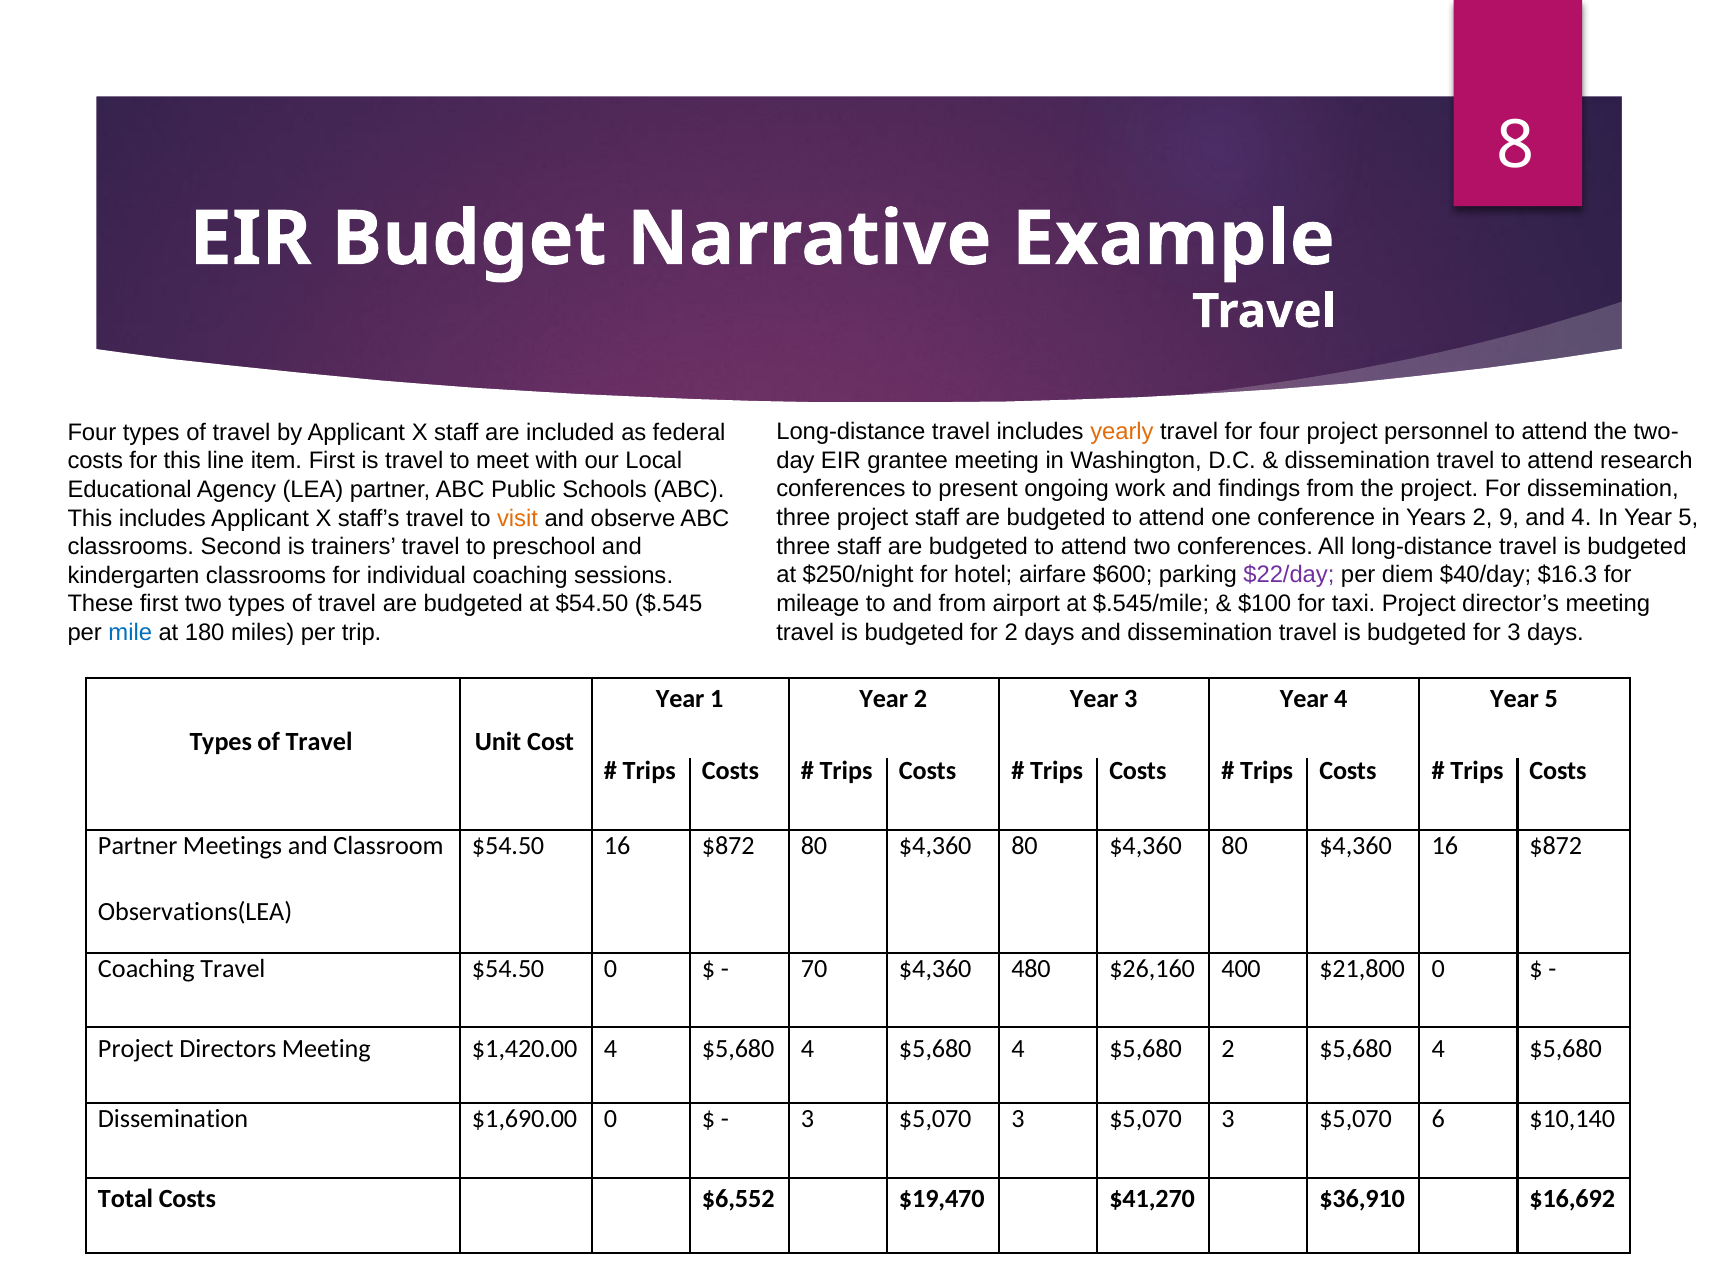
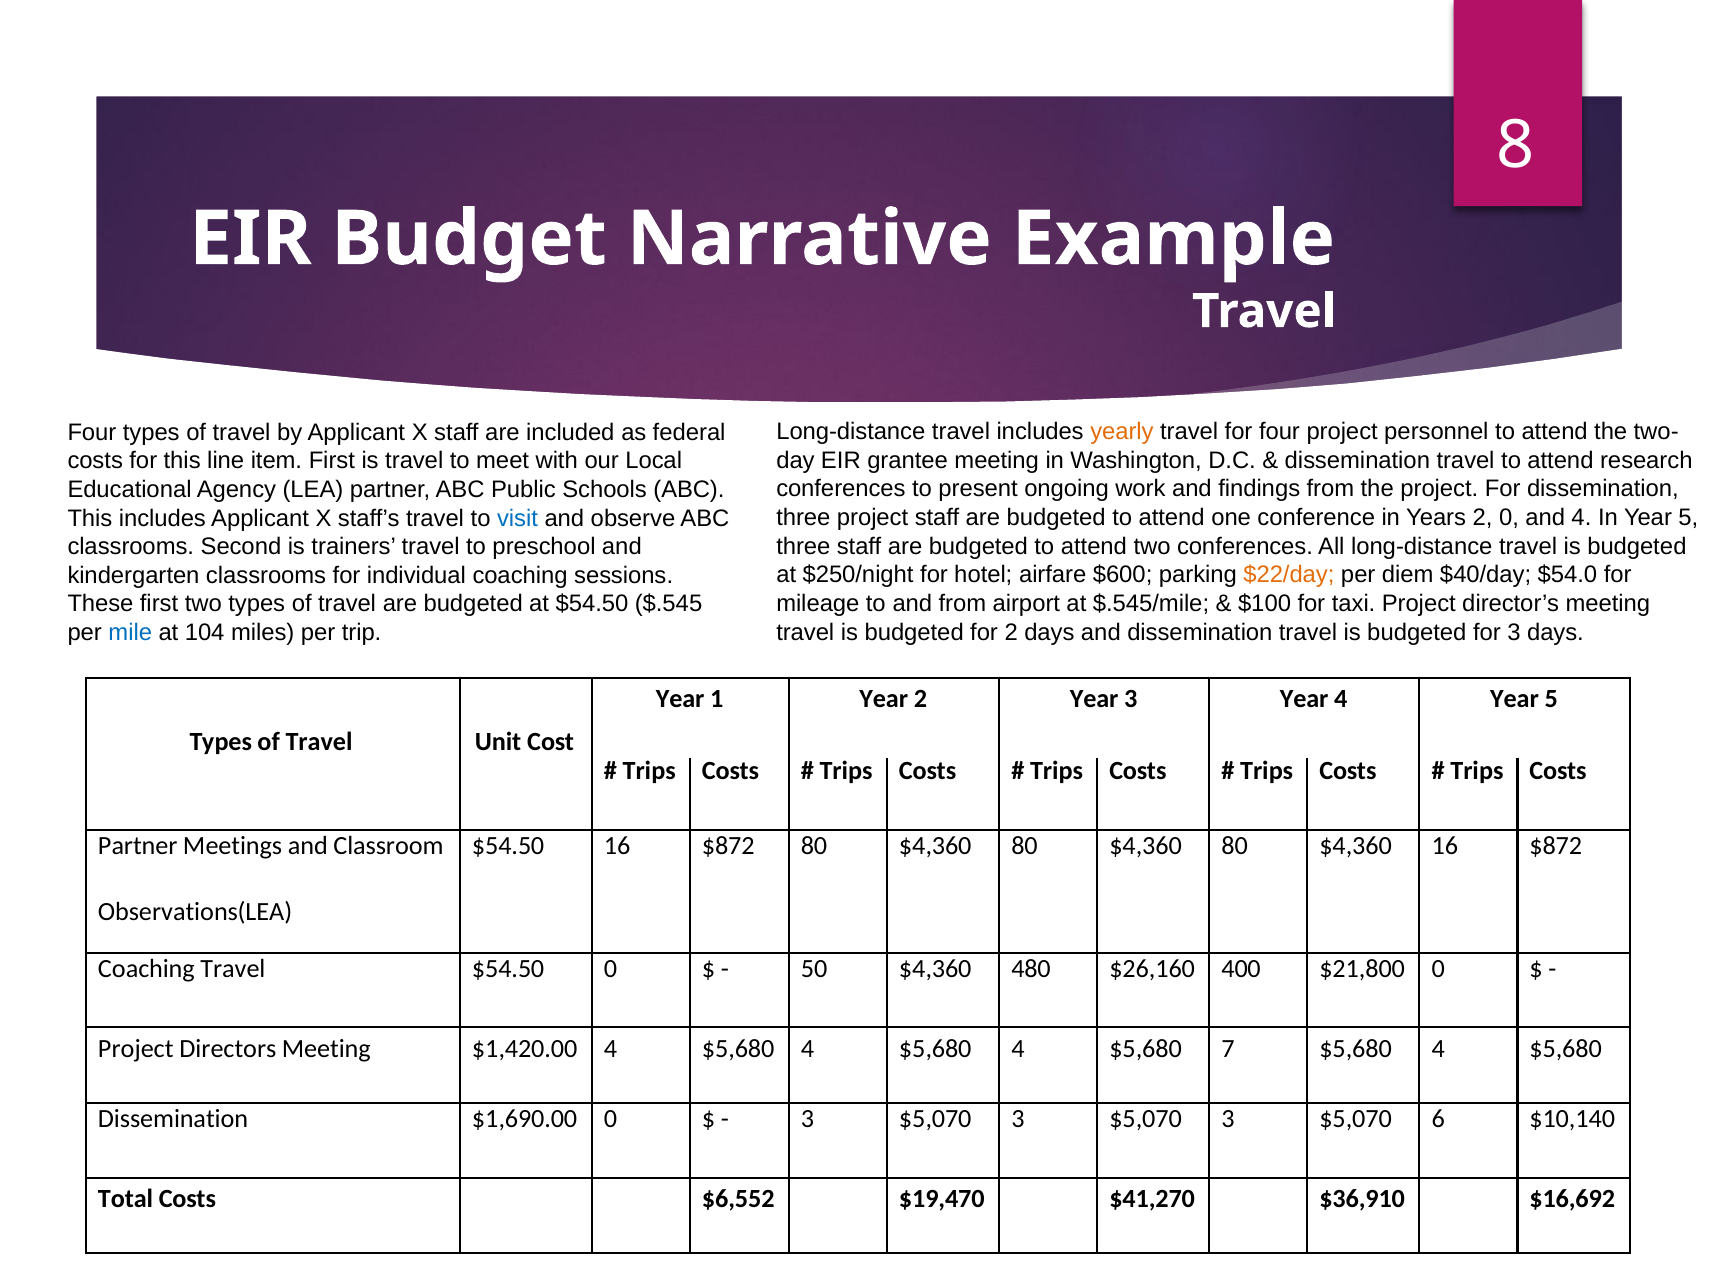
2 9: 9 -> 0 (1509, 518)
visit colour: orange -> blue (518, 518)
$22/day colour: purple -> orange (1289, 575)
$16.3: $16.3 -> $54.0 (1567, 575)
180: 180 -> 104 (205, 633)
70: 70 -> 50 (814, 969)
$5,680 2: 2 -> 7 (1228, 1049)
